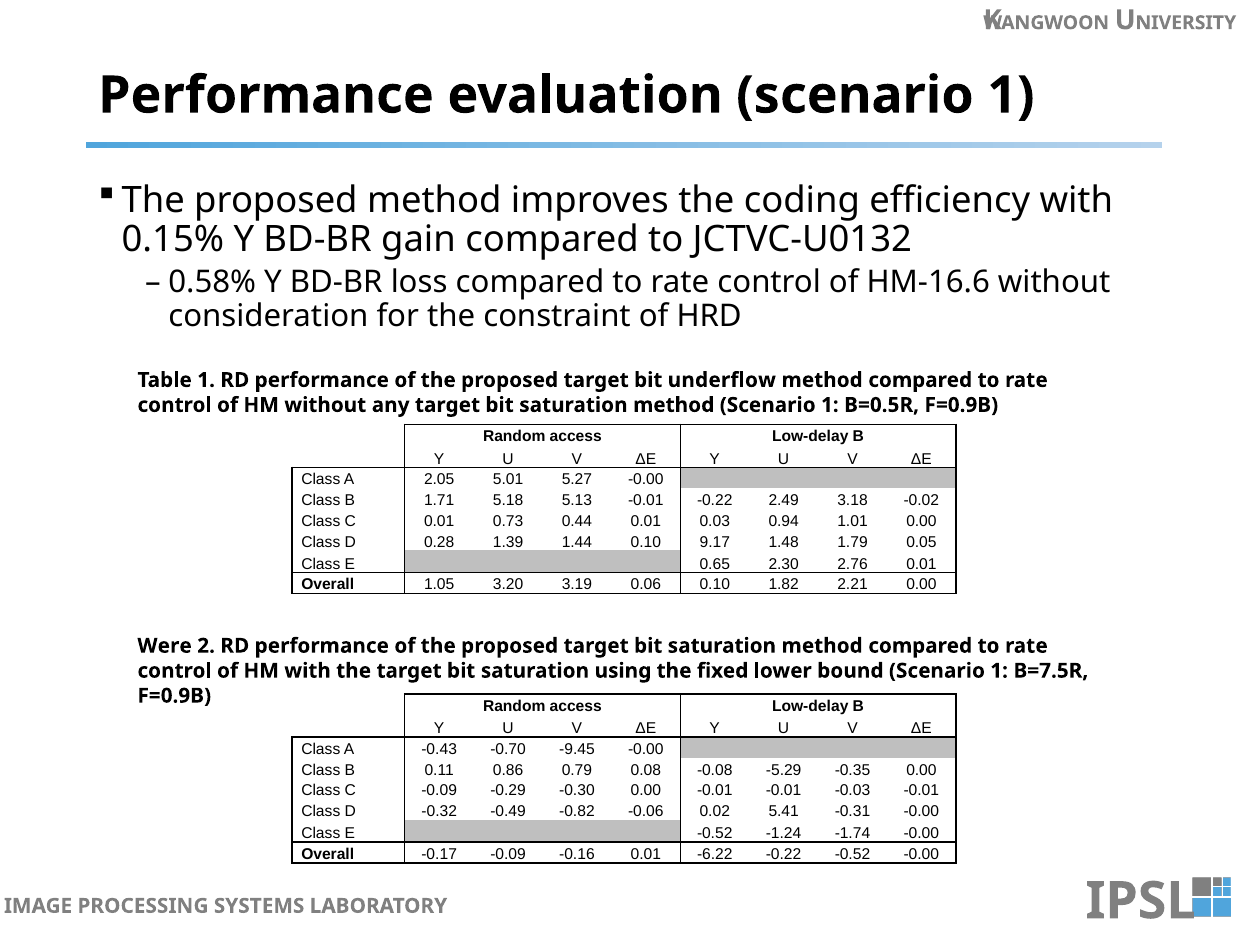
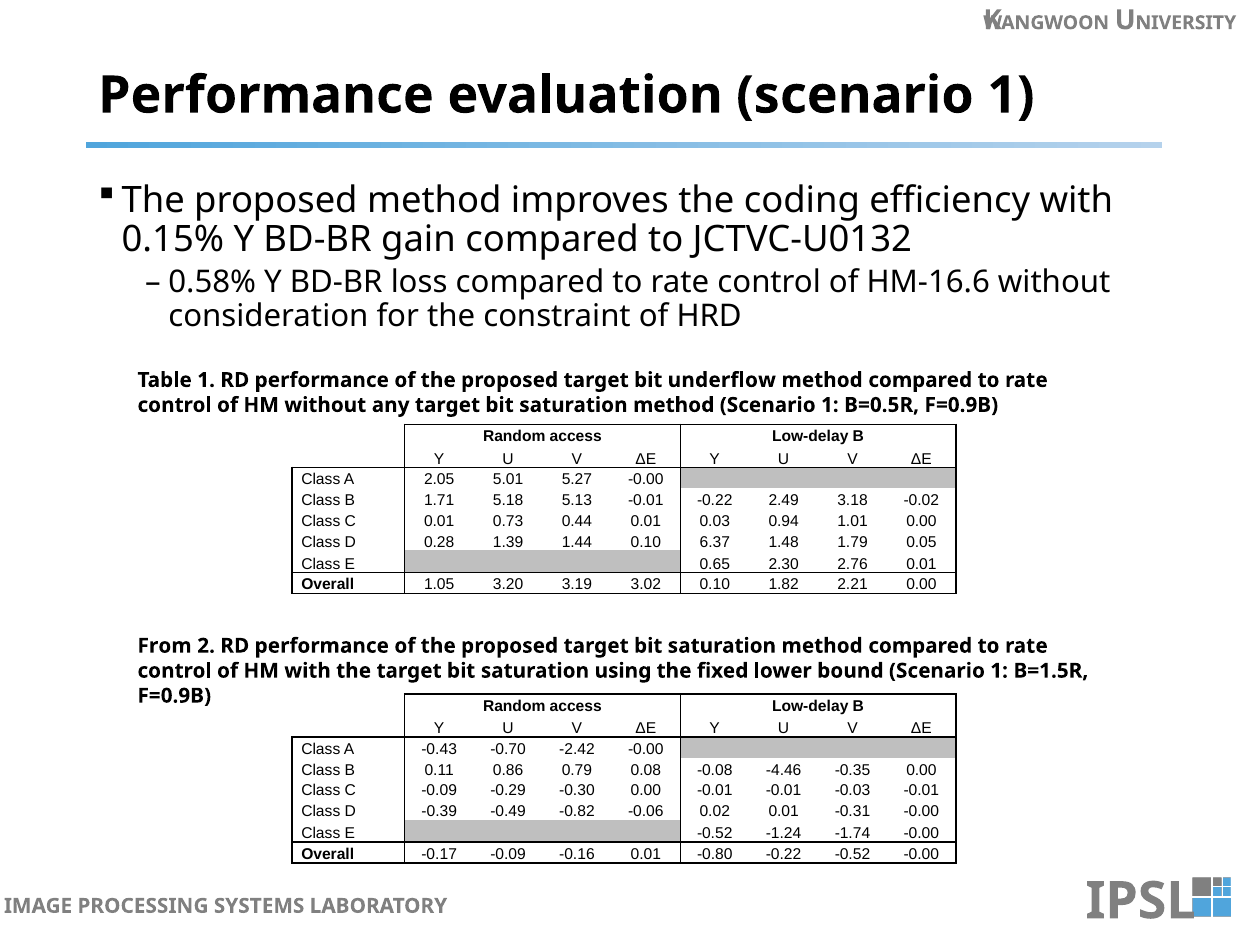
9.17: 9.17 -> 6.37 (715, 542)
0.06: 0.06 -> 3.02 (646, 585)
Were: Were -> From (165, 646)
B=7.5R: B=7.5R -> B=1.5R (1051, 671)
-9.45: -9.45 -> -2.42 (577, 749)
-5.29: -5.29 -> -4.46 (784, 770)
-0.32: -0.32 -> -0.39 (439, 812)
0.02 5.41: 5.41 -> 0.01 (784, 812)
-6.22: -6.22 -> -0.80 (715, 854)
